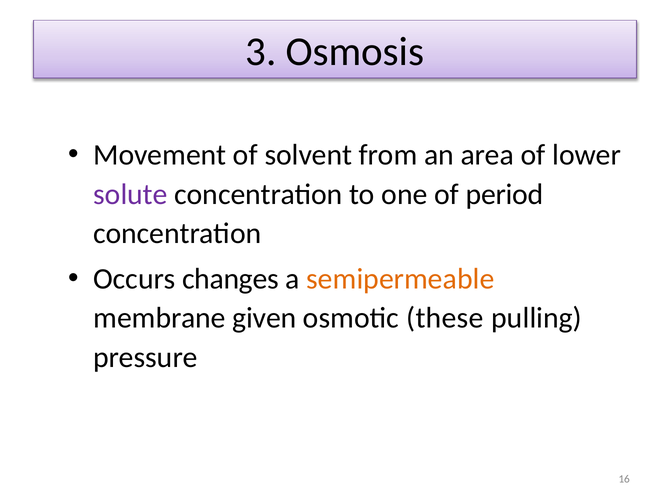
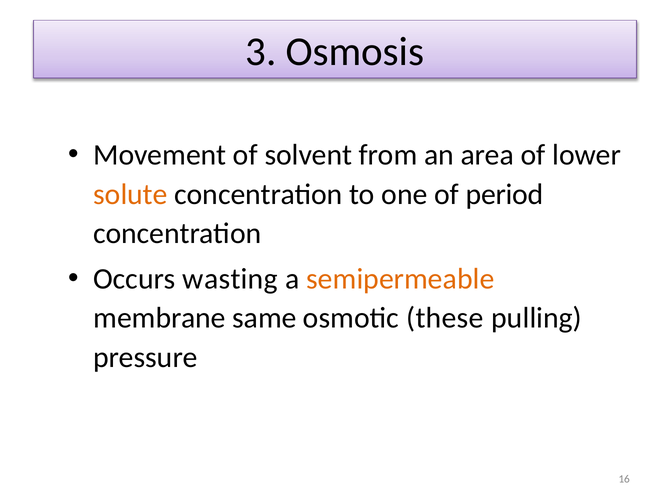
solute colour: purple -> orange (130, 195)
changes: changes -> wasting (230, 279)
given: given -> same (264, 318)
